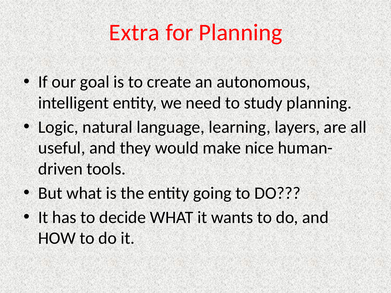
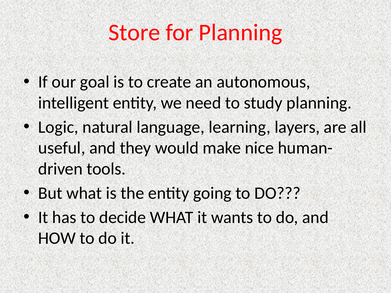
Extra: Extra -> Store (134, 33)
